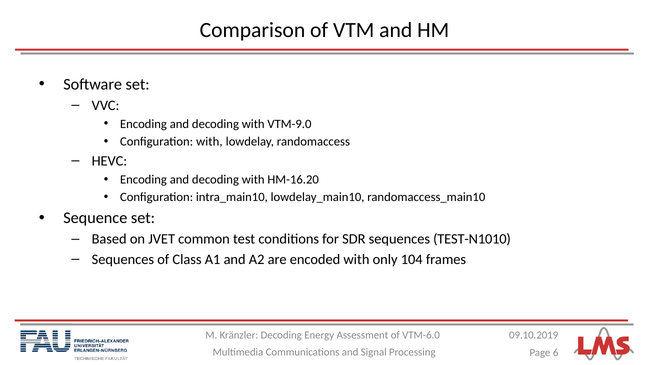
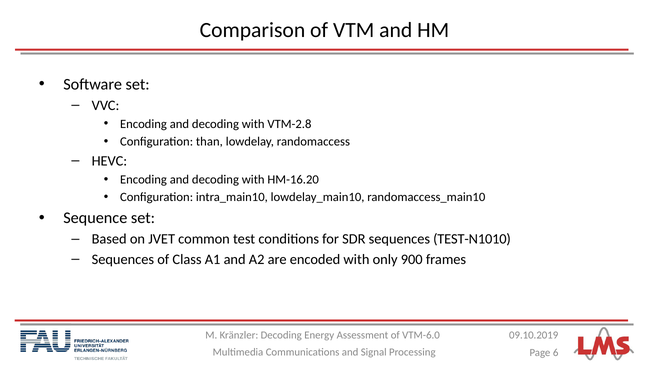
VTM-9.0: VTM-9.0 -> VTM-2.8 (289, 124)
Configuration with: with -> than (209, 142)
104: 104 -> 900 (412, 259)
